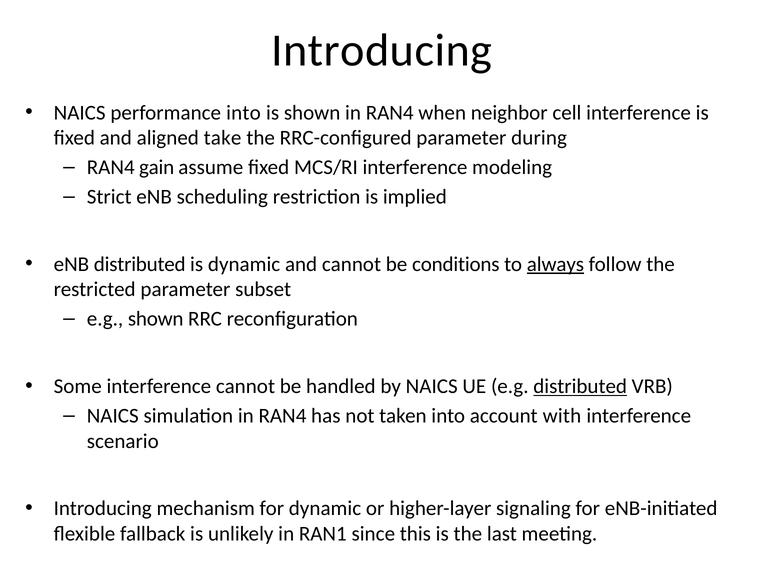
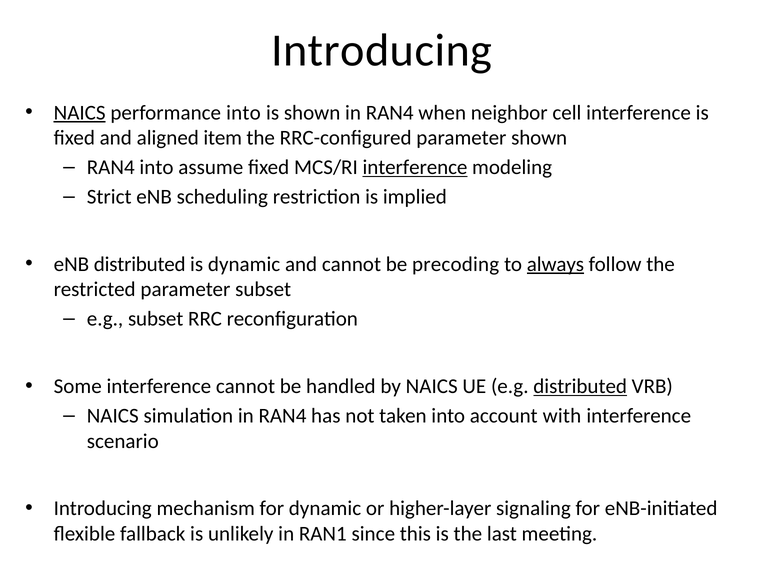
NAICS underline: none -> present (80, 113)
take: take -> item (223, 138)
parameter during: during -> shown (539, 138)
RAN4 gain: gain -> into (156, 167)
interference underline: none -> present (415, 167)
conditions: conditions -> precoding (456, 264)
e.g shown: shown -> subset (156, 319)
